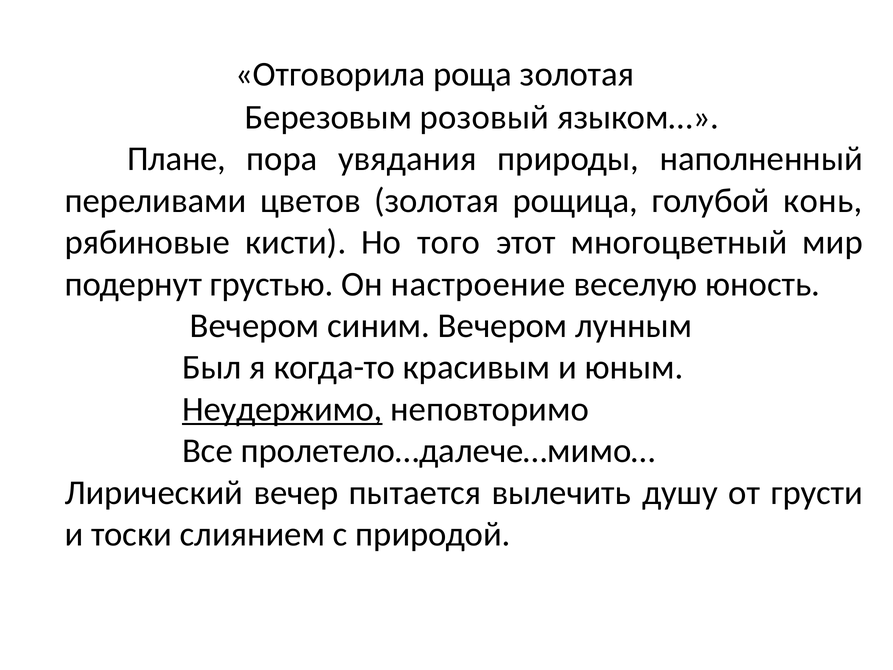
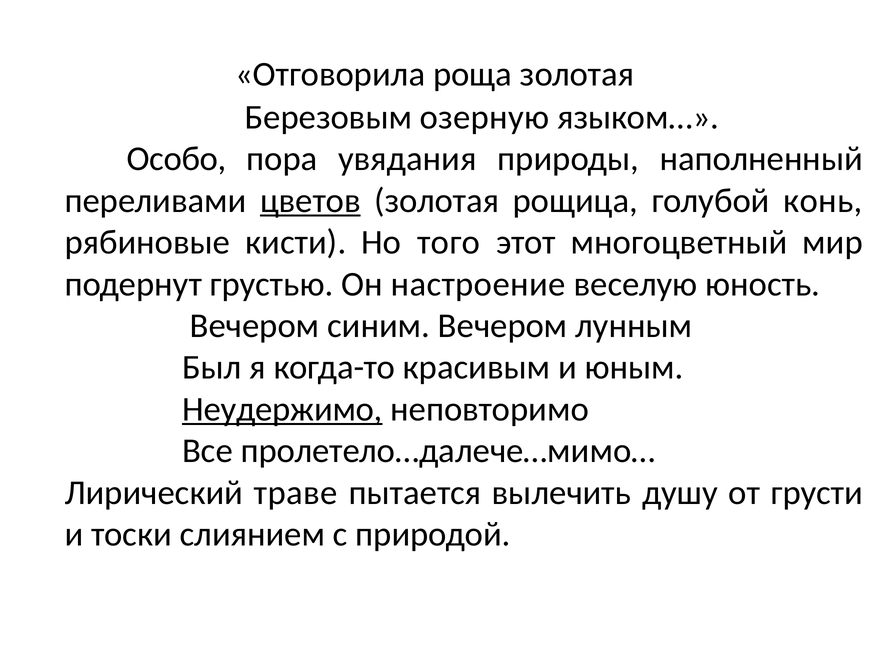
розовый: розовый -> озерную (485, 117)
Плане: Плане -> Особо (177, 159)
цветов underline: none -> present (310, 201)
вечер: вечер -> траве (296, 492)
